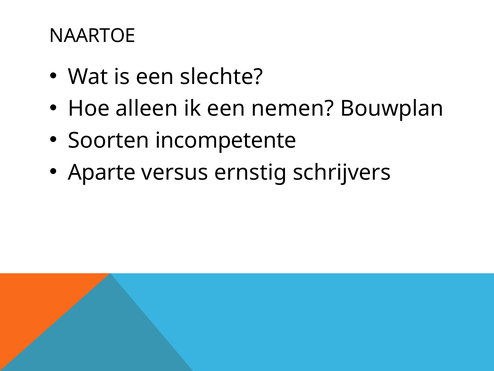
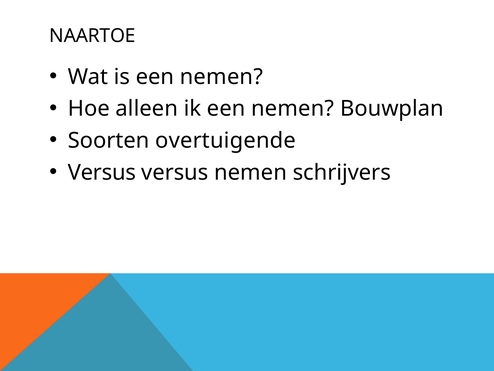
is een slechte: slechte -> nemen (221, 77)
incompetente: incompetente -> overtuigende (226, 140)
Aparte: Aparte -> Versus (102, 172)
versus ernstig: ernstig -> nemen (251, 172)
